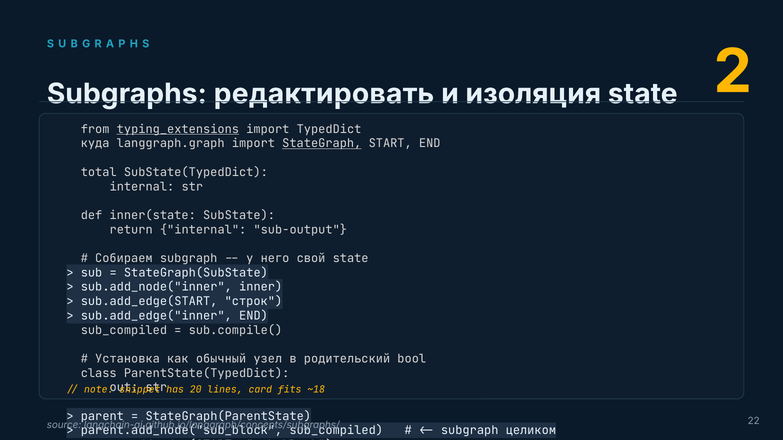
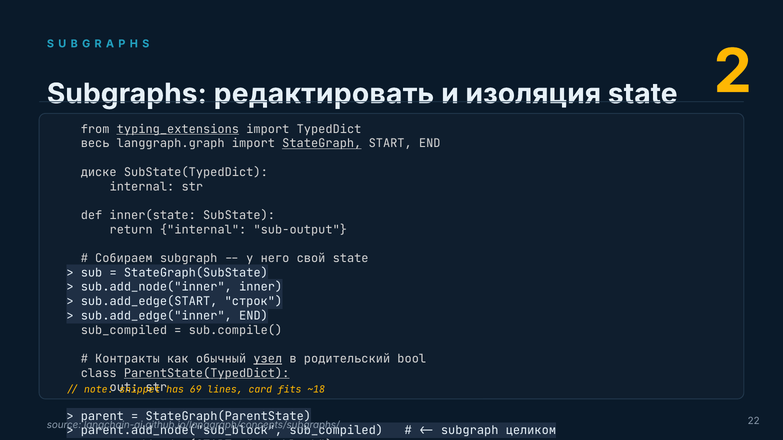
куда: куда -> весь (95, 144)
total: total -> диске (99, 172)
Установка: Установка -> Контракты (128, 359)
узел underline: none -> present (268, 359)
ParentState(TypedDict underline: none -> present (207, 374)
20: 20 -> 69 (196, 390)
